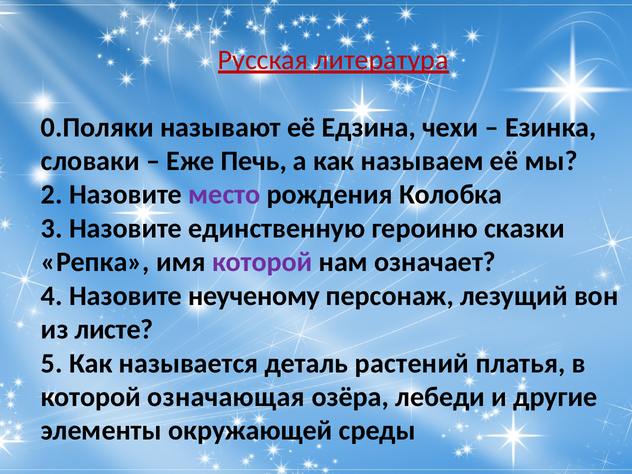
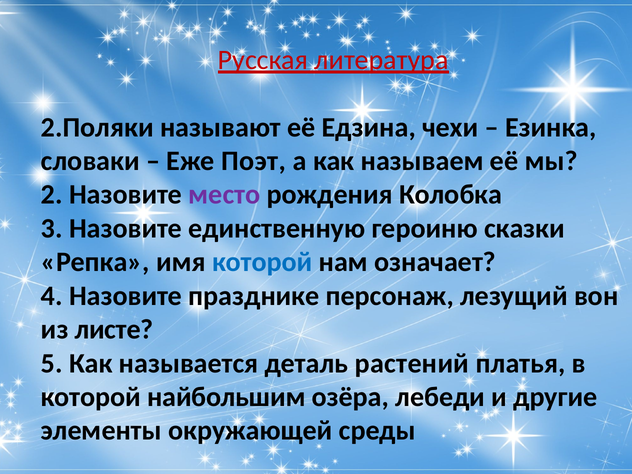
0.Поляки: 0.Поляки -> 2.Поляки (97, 127)
Печь: Печь -> Поэт (254, 161)
которой colour: purple -> blue (262, 262)
неученому: неученому -> празднике (254, 296)
означающая: означающая -> найбольшим (226, 397)
